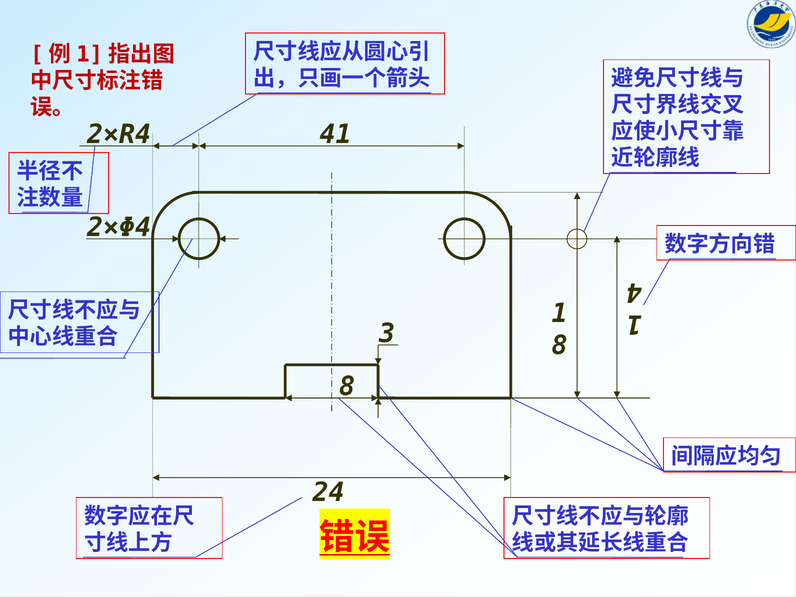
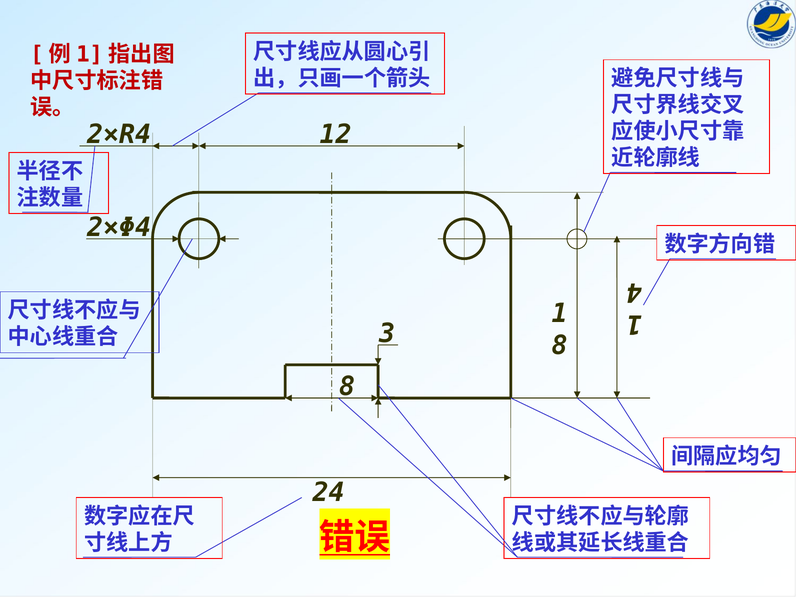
41: 41 -> 12 (336, 134)
